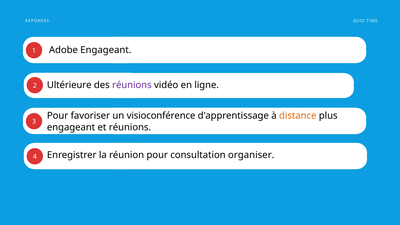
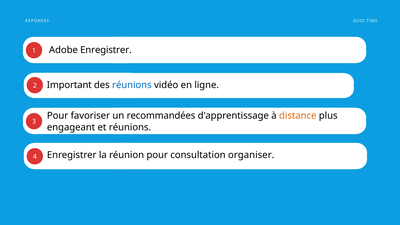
Adobe Engageant: Engageant -> Enregistrer (106, 50)
Ultérieure: Ultérieure -> Important (69, 85)
réunions colour: purple -> blue (132, 85)
visioconférence: visioconférence -> recommandées (161, 116)
